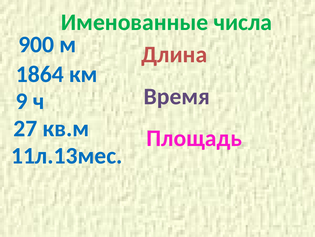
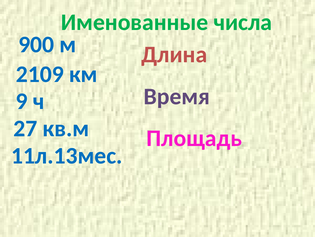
1864: 1864 -> 2109 (40, 74)
